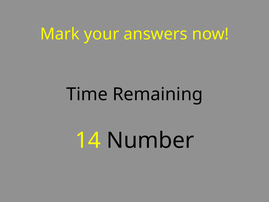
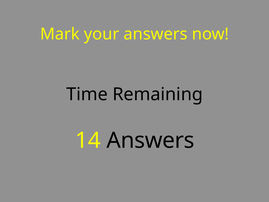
14 Number: Number -> Answers (150, 140)
